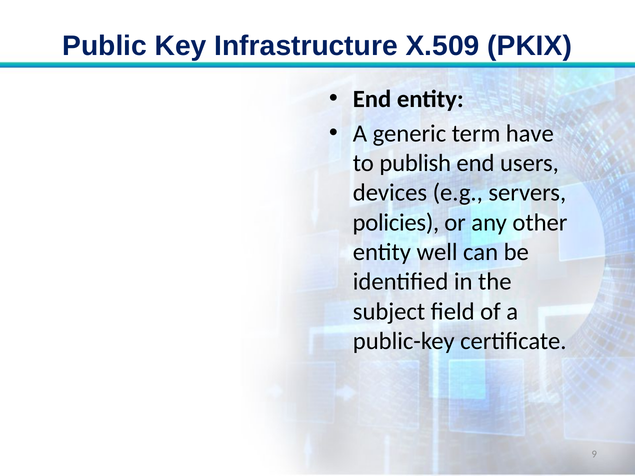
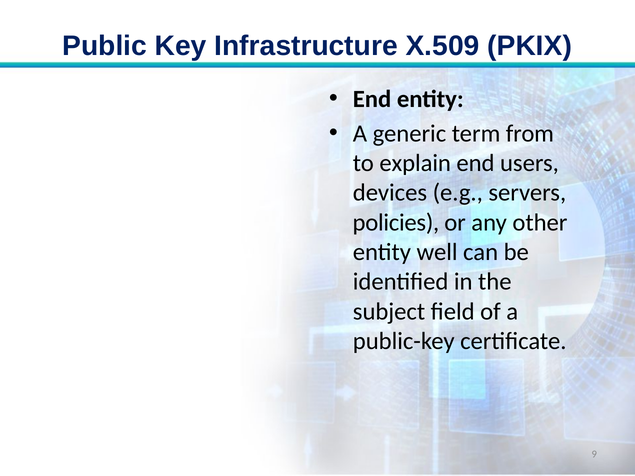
have: have -> from (530, 134)
publish: publish -> explain (415, 163)
